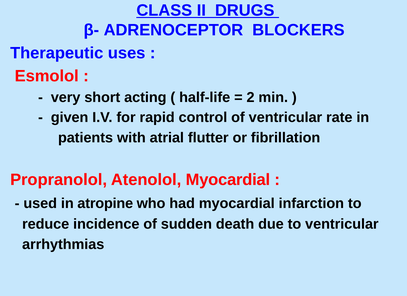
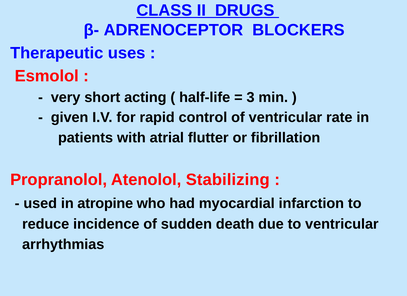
2: 2 -> 3 (251, 97)
Atenolol Myocardial: Myocardial -> Stabilizing (228, 180)
